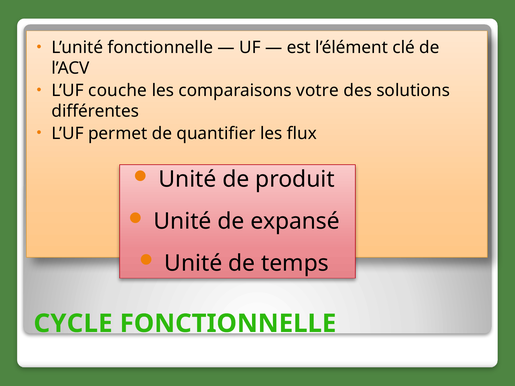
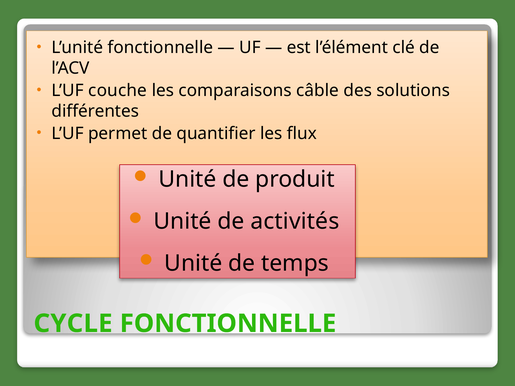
votre: votre -> câble (318, 91)
expansé: expansé -> activités (295, 221)
